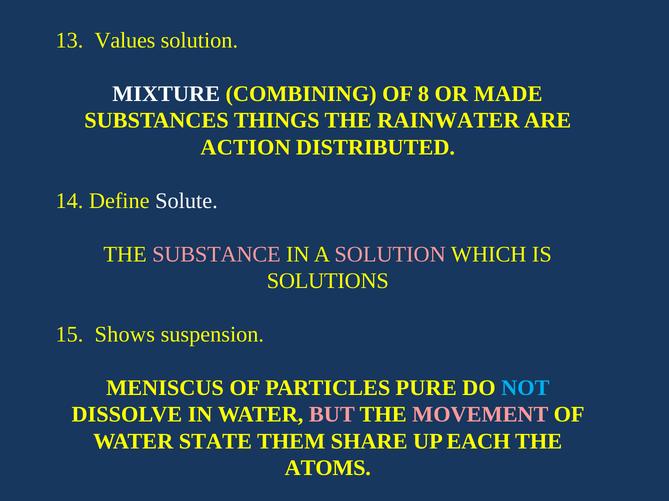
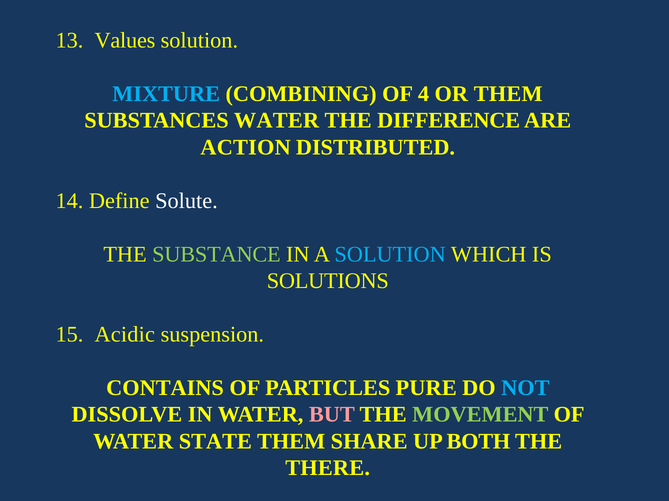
MIXTURE colour: white -> light blue (166, 94)
8: 8 -> 4 (423, 94)
OR MADE: MADE -> THEM (508, 94)
SUBSTANCES THINGS: THINGS -> WATER (277, 121)
RAINWATER: RAINWATER -> DIFFERENCE (449, 121)
SUBSTANCE colour: pink -> light green (216, 255)
SOLUTION colour: pink -> light blue (390, 255)
Shows: Shows -> Acidic (125, 335)
MENISCUS: MENISCUS -> CONTAINS (165, 388)
MOVEMENT colour: pink -> light green (480, 415)
EACH: EACH -> BOTH (478, 442)
ATOMS: ATOMS -> THERE (328, 469)
